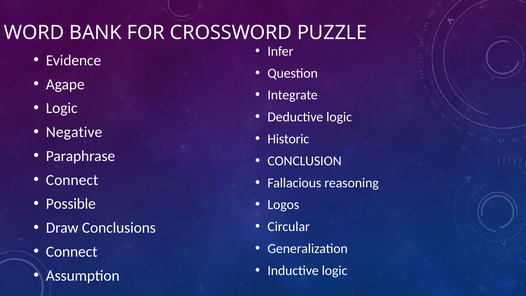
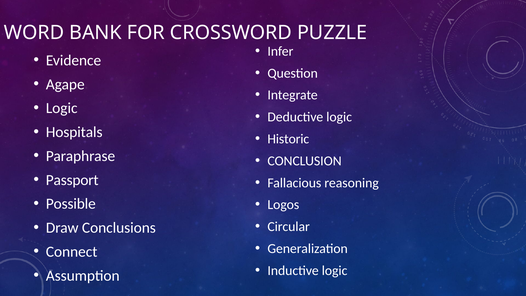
Negative: Negative -> Hospitals (74, 132)
Connect: Connect -> Passport (72, 180)
